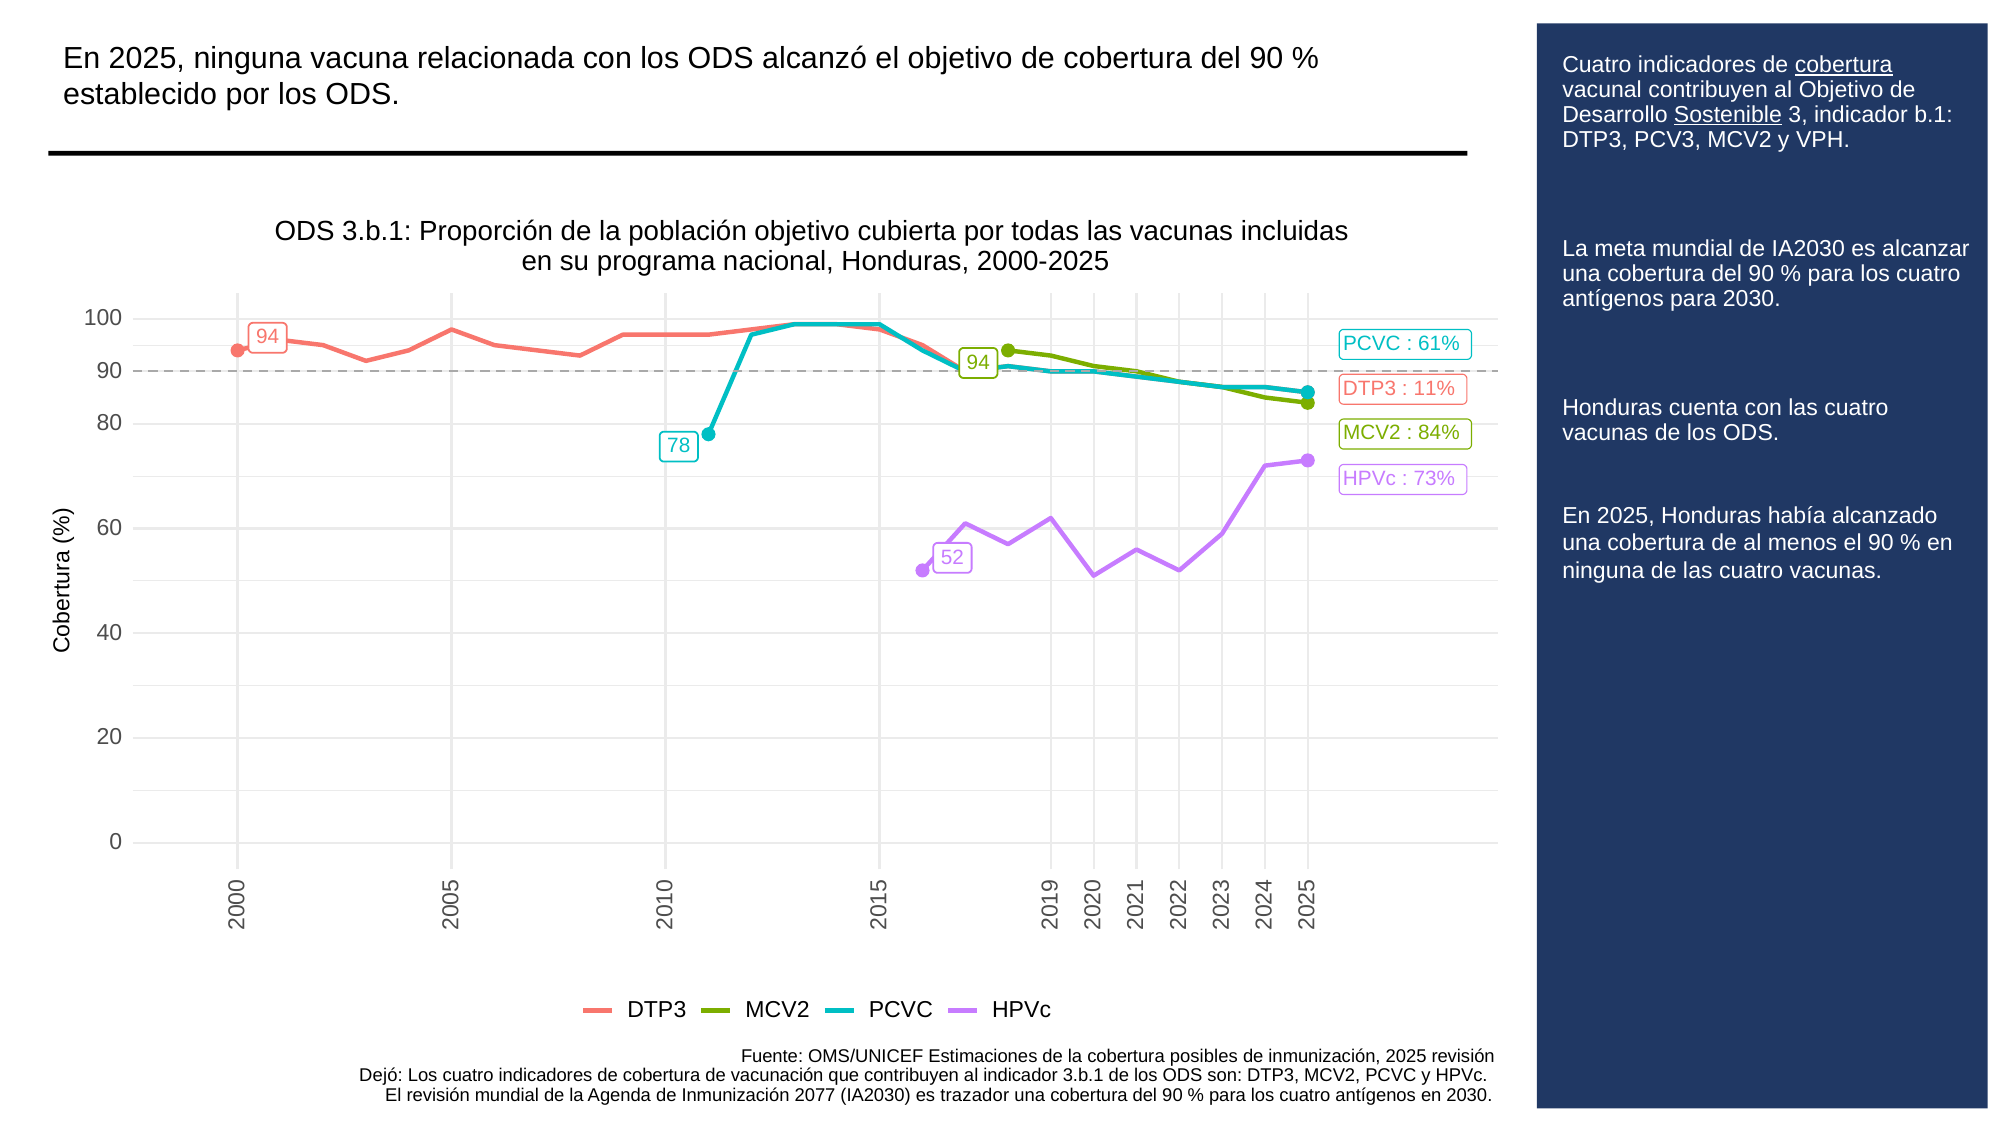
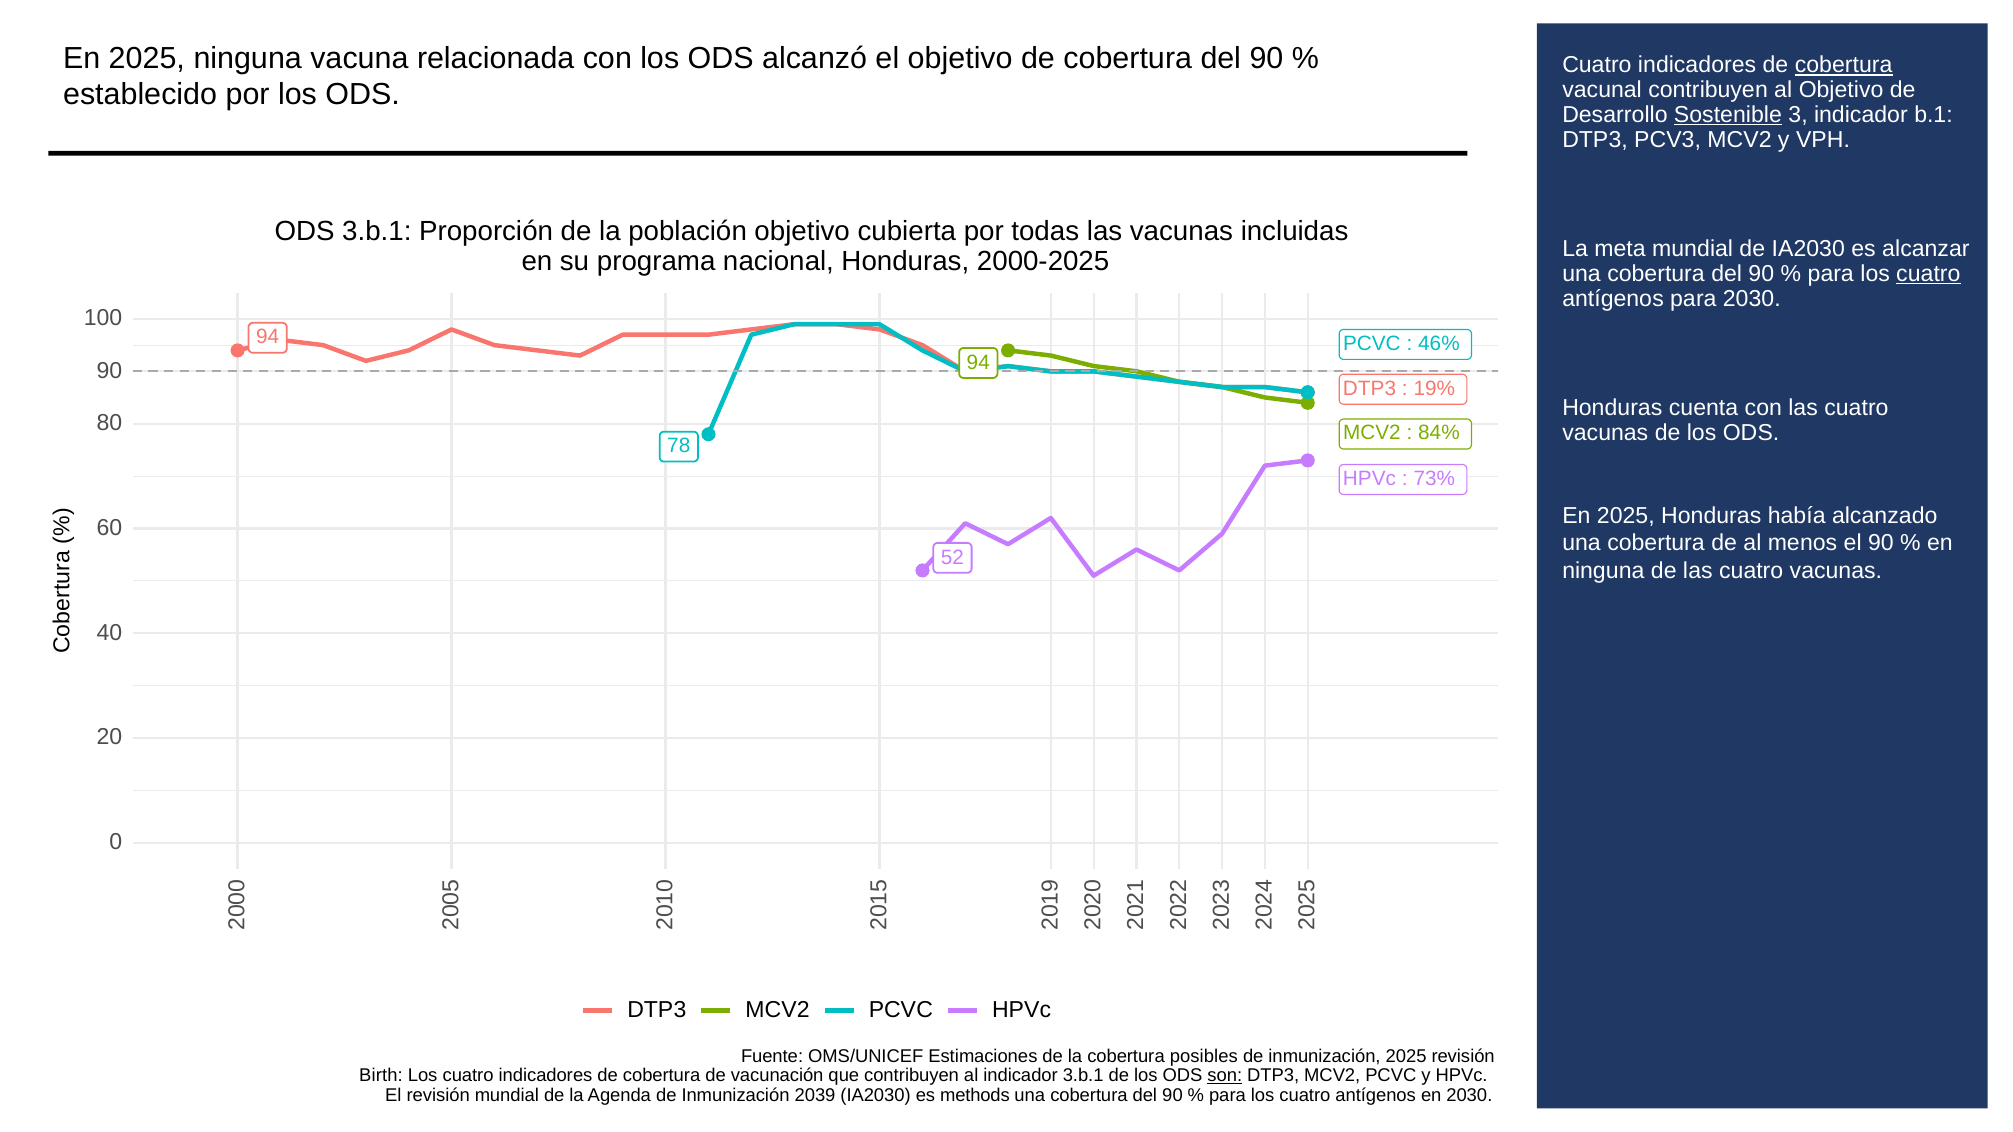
cuatro underline: none -> present (1928, 274)
61%: 61% -> 46% (1439, 344)
11%: 11% -> 19% (1434, 388)
Dejó: Dejó -> Birth (381, 1076)
son underline: none -> present (1225, 1076)
2077: 2077 -> 2039 (815, 1096)
trazador: trazador -> methods (975, 1096)
